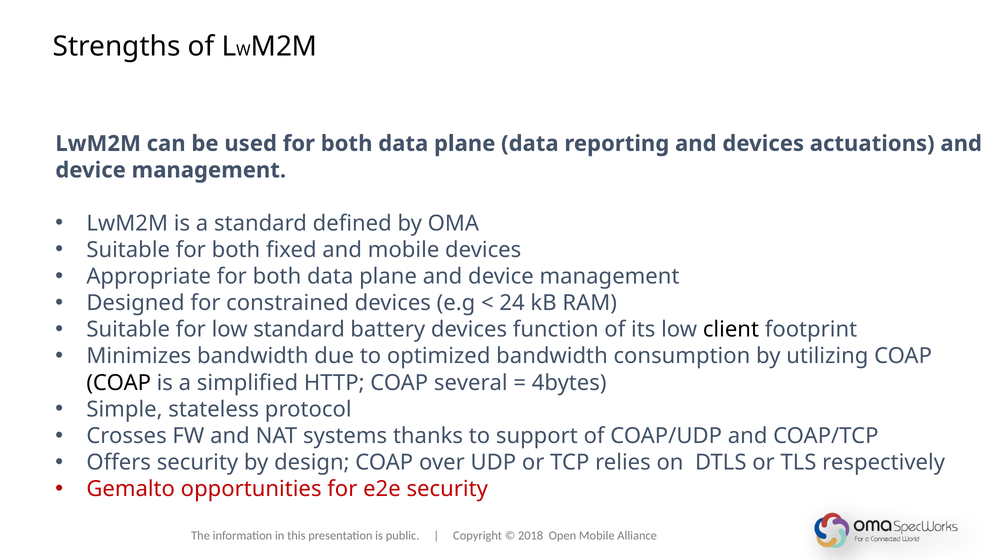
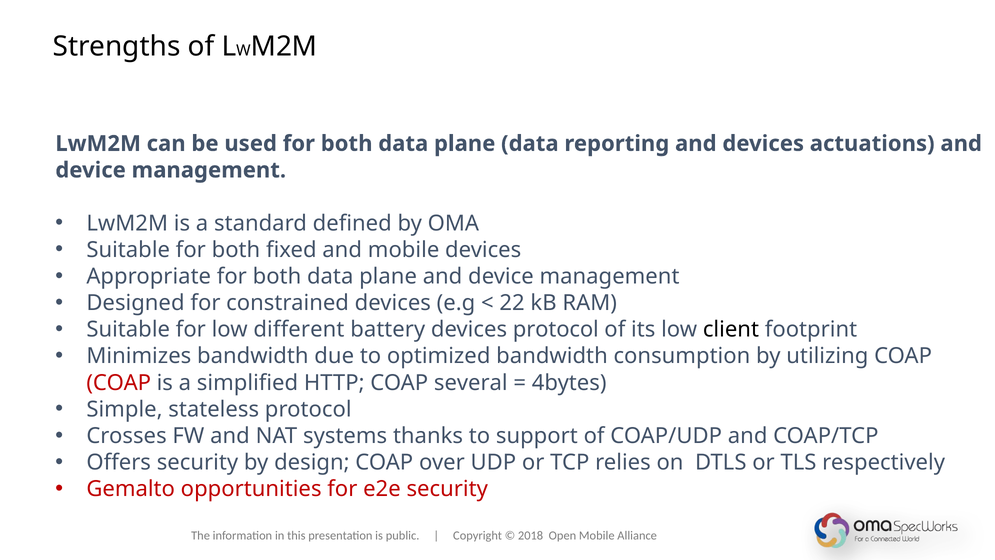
24: 24 -> 22 (512, 303)
low standard: standard -> different (299, 329)
devices function: function -> protocol (556, 329)
COAP colour: black -> red (119, 383)
